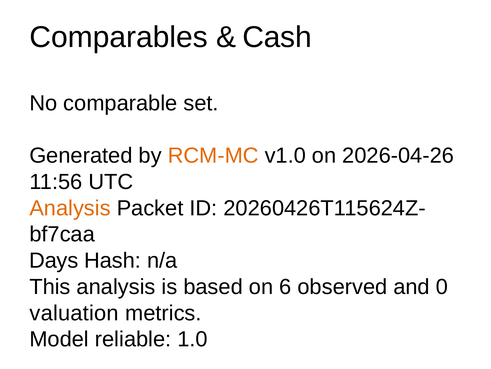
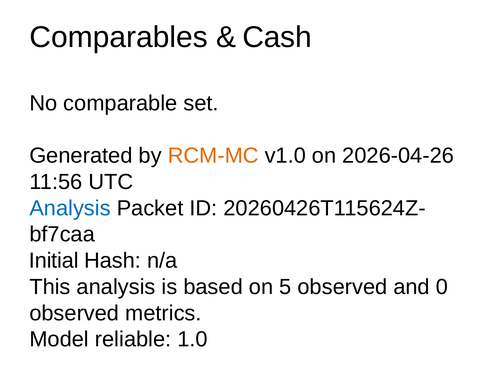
Analysis colour: orange -> blue (70, 208)
Days: Days -> Initial (54, 260)
6: 6 -> 5 (285, 286)
valuation: valuation -> observed (74, 313)
